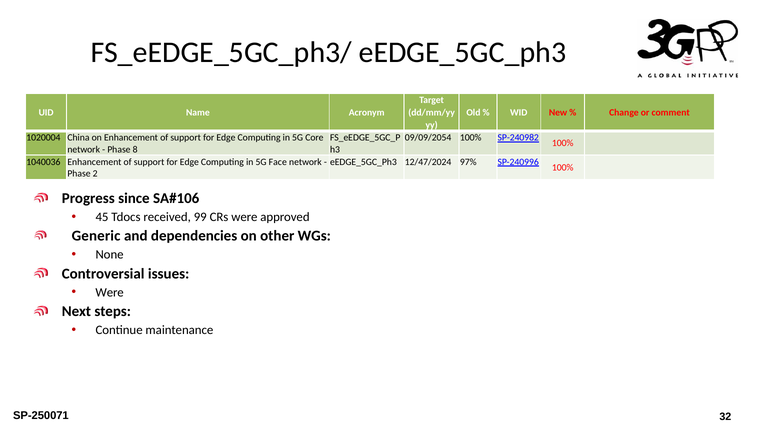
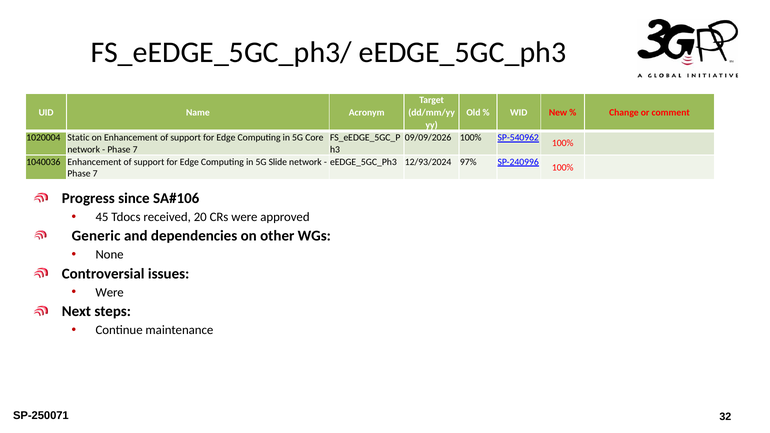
China: China -> Static (78, 138)
09/09/2054: 09/09/2054 -> 09/09/2026 (428, 138)
SP-240982: SP-240982 -> SP-540962 (518, 138)
8: 8 -> 7 (135, 149)
Face: Face -> Slide (278, 162)
12/47/2024: 12/47/2024 -> 12/93/2024 (428, 162)
2: 2 -> 7 (95, 174)
99: 99 -> 20 (200, 217)
